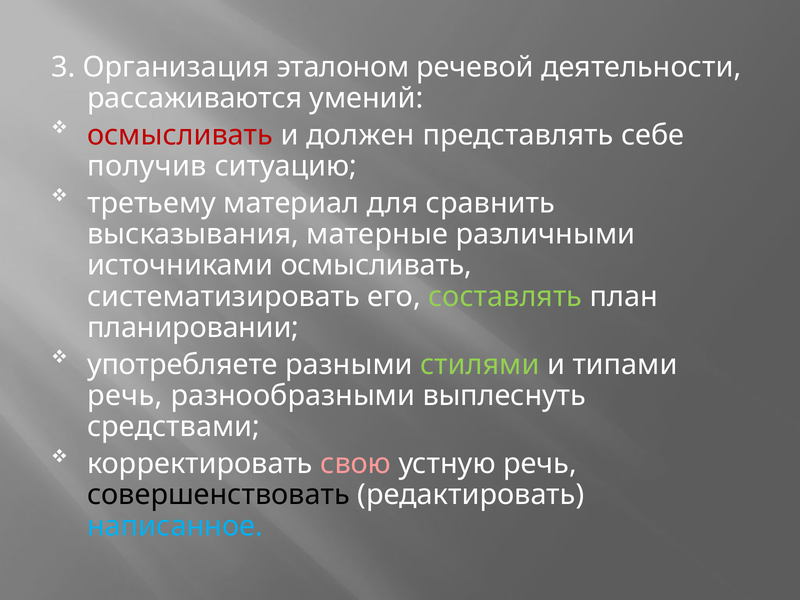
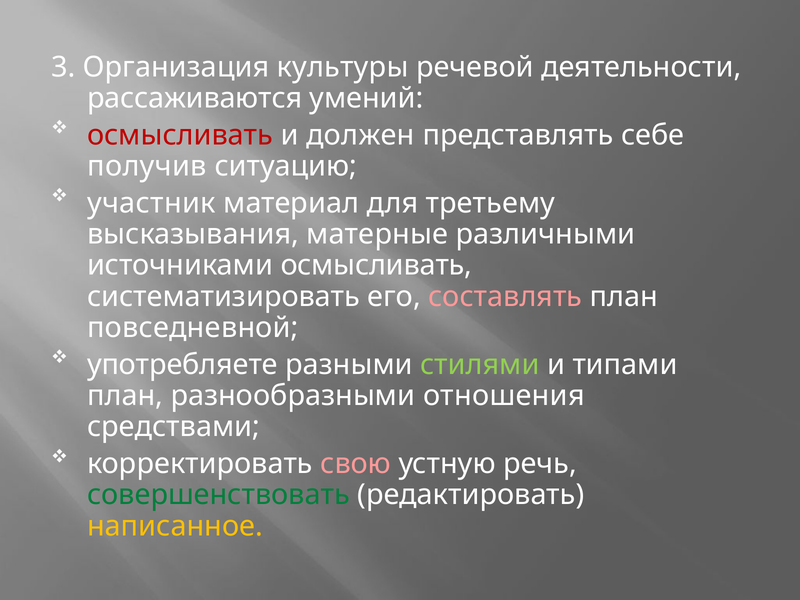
эталоном: эталоном -> культуры (343, 67)
третьему: третьему -> участник (151, 203)
сравнить: сравнить -> третьему (490, 203)
составлять colour: light green -> pink (505, 297)
планировании: планировании -> повседневной (193, 328)
речь: речь -> план (125, 396)
выплеснуть: выплеснуть -> отношения (504, 396)
совершенствовать colour: black -> green (219, 495)
написанное colour: light blue -> yellow (175, 526)
